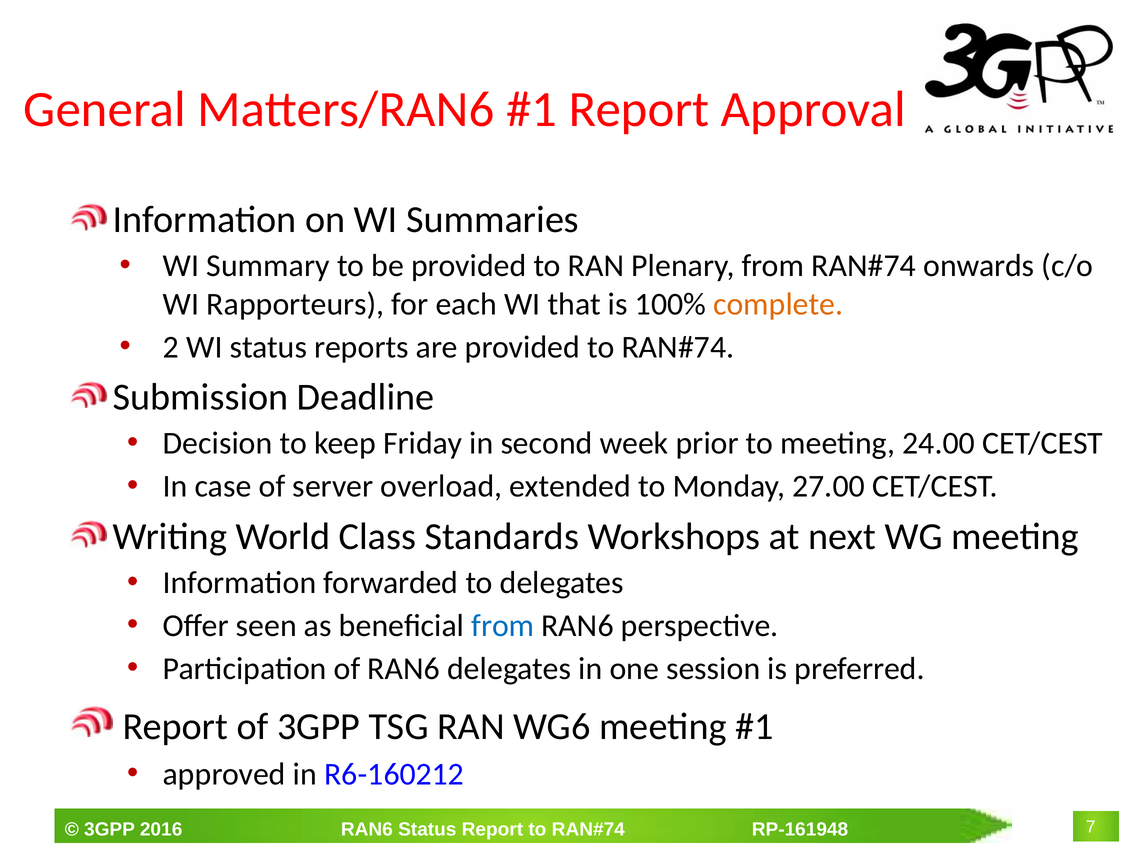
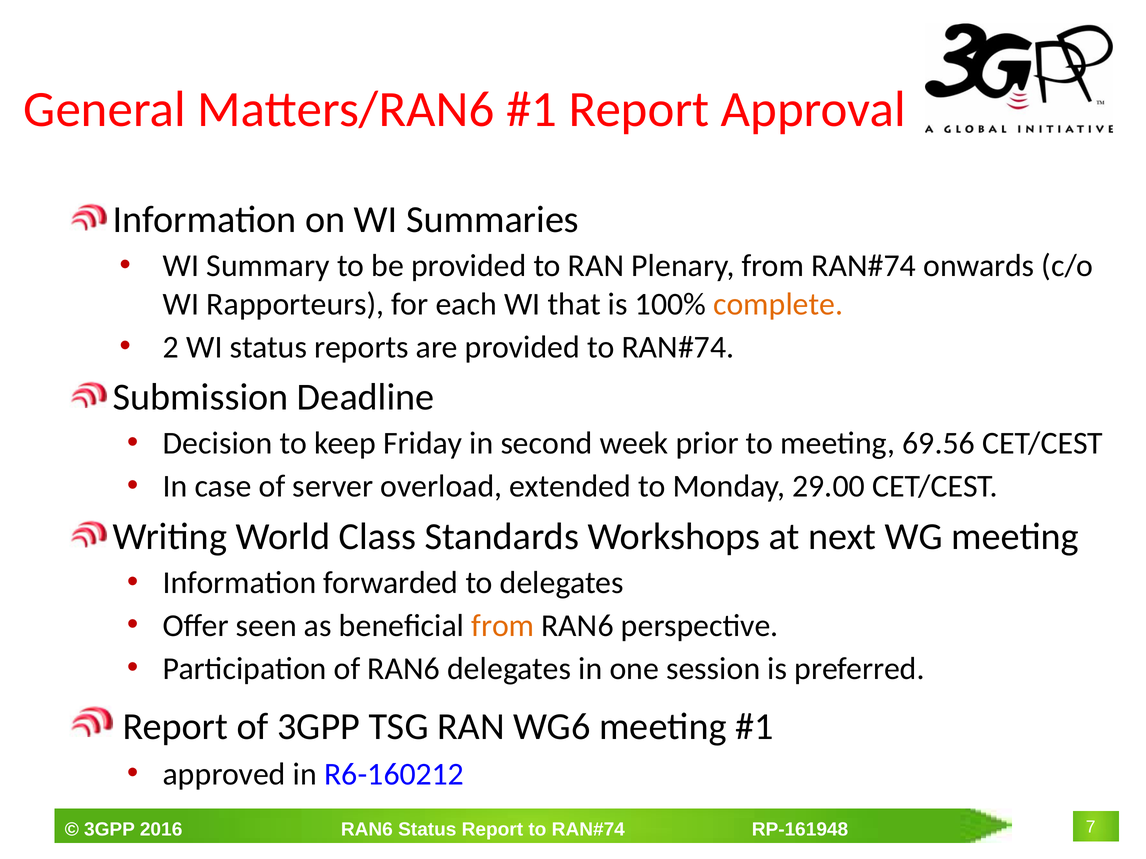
24.00: 24.00 -> 69.56 (939, 444)
27.00: 27.00 -> 29.00 (828, 487)
from colour: blue -> orange (503, 626)
